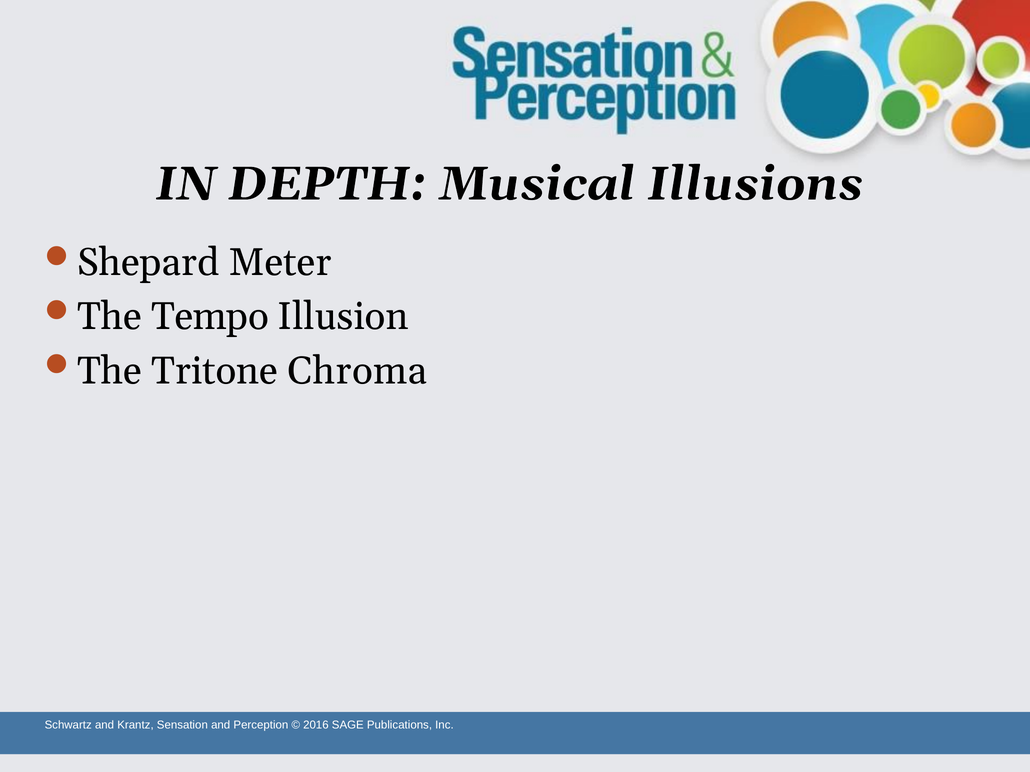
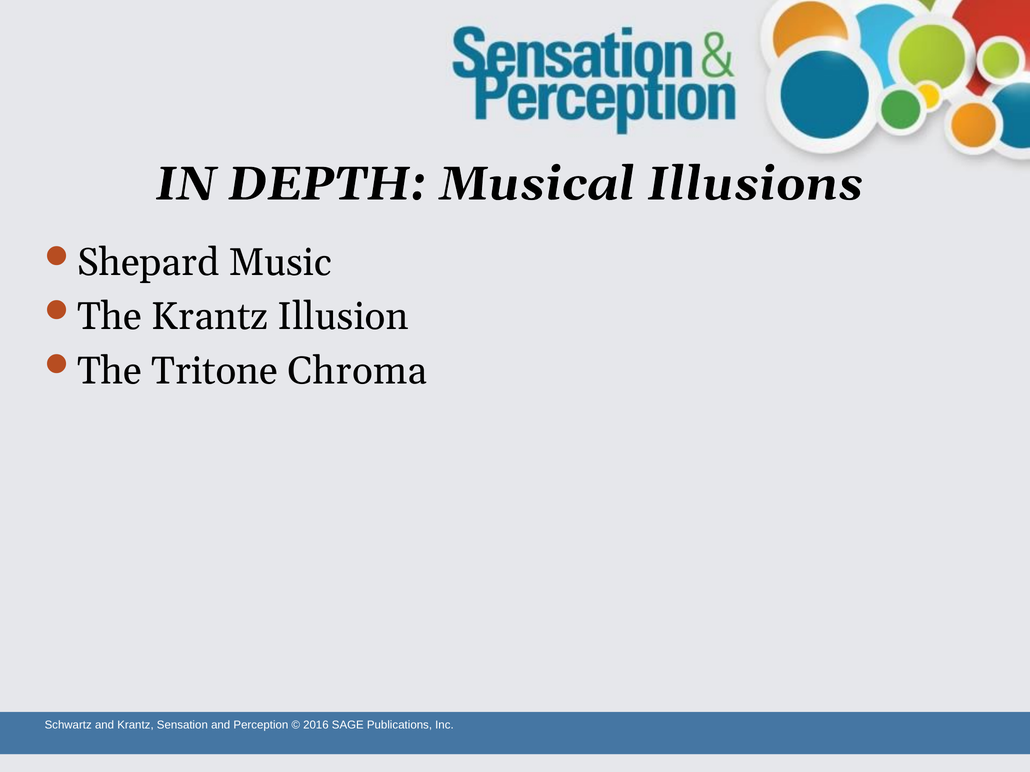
Meter: Meter -> Music (280, 263)
The Tempo: Tempo -> Krantz (210, 317)
